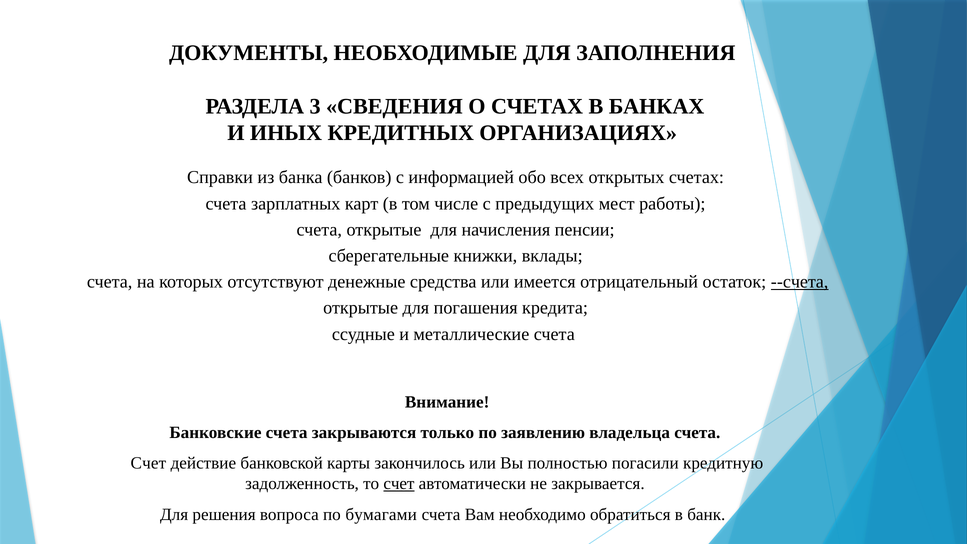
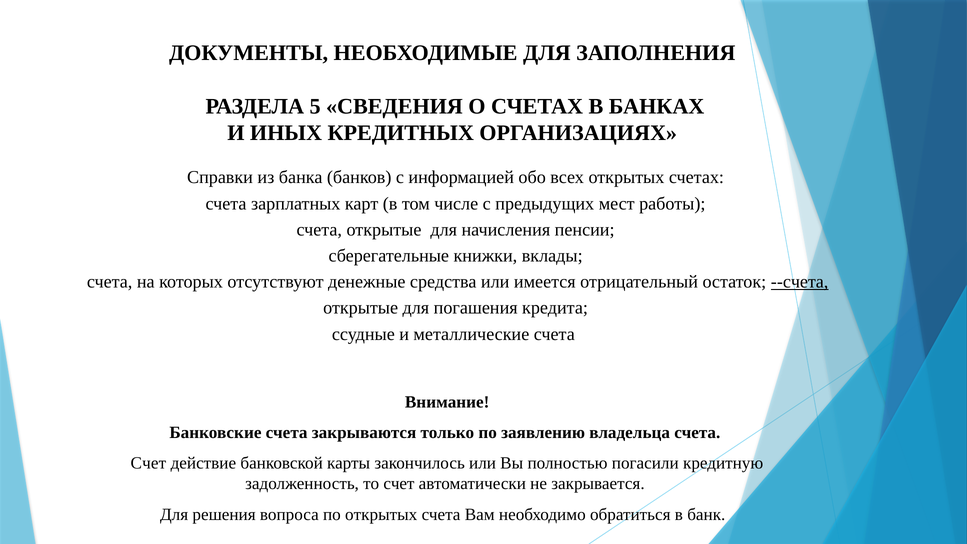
3: 3 -> 5 (315, 106)
счет underline: present -> none (399, 484)
по бумагами: бумагами -> открытых (381, 514)
